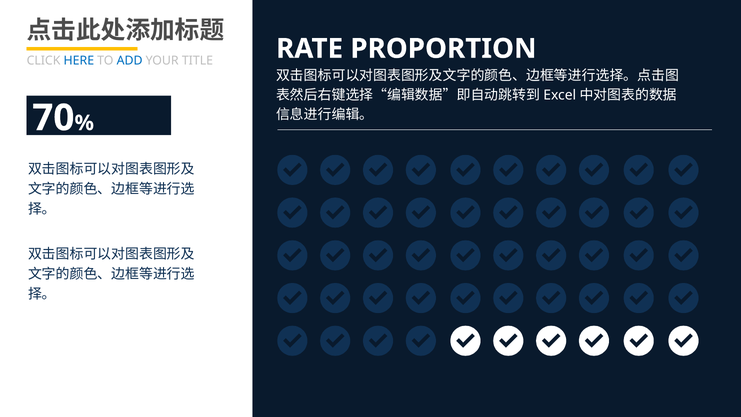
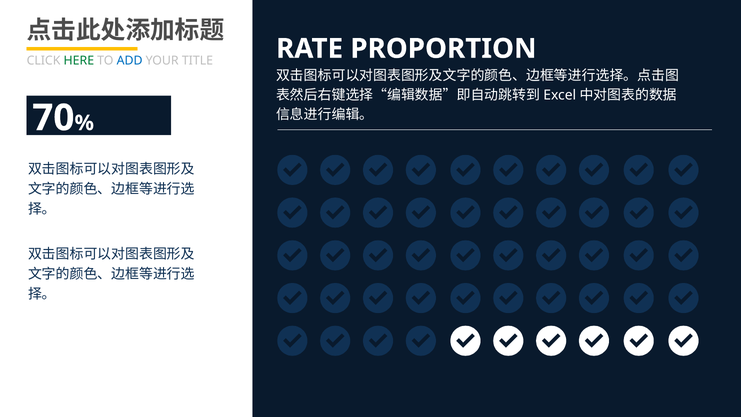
HERE colour: blue -> green (79, 61)
